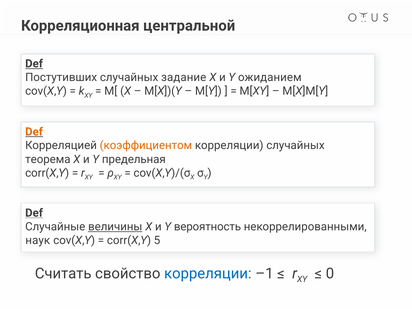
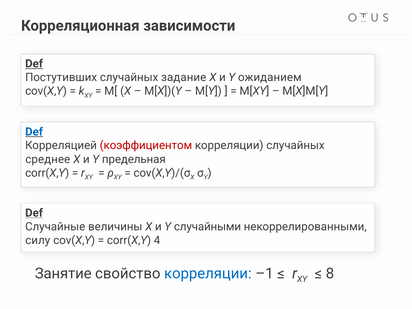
центральной: центральной -> зависимости (189, 26)
Def colour: orange -> blue (34, 132)
коэффициентом colour: orange -> red (146, 146)
теорема: теорема -> среднее (48, 159)
величины underline: present -> none (115, 227)
вероятность: вероятность -> случайными (207, 227)
наук: наук -> силу (38, 240)
5: 5 -> 4 (157, 240)
Считать: Считать -> Занятие (63, 274)
0: 0 -> 8 (330, 274)
